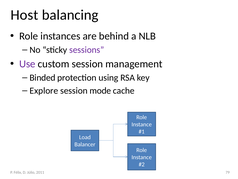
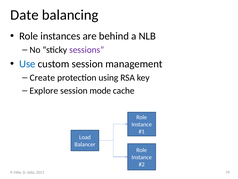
Host: Host -> Date (24, 15)
Use colour: purple -> blue (27, 64)
Binded: Binded -> Create (42, 77)
